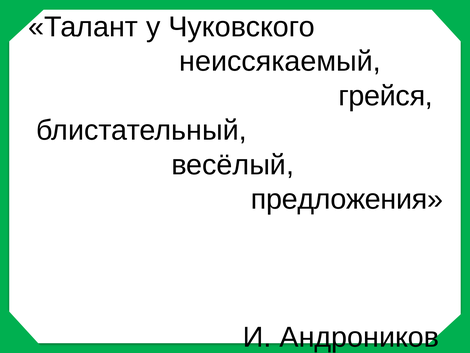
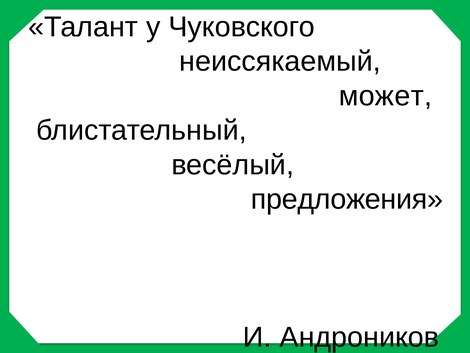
грейся: грейся -> может (385, 96)
